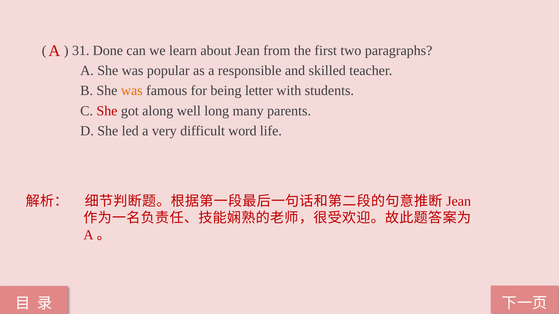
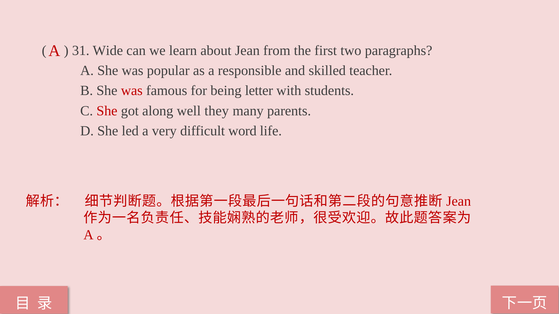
Done: Done -> Wide (108, 51)
was colour: orange -> red (132, 91)
long: long -> they (217, 111)
